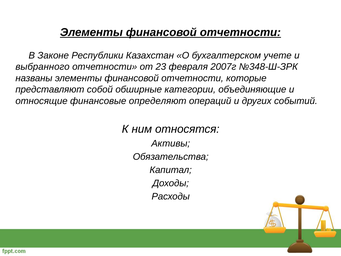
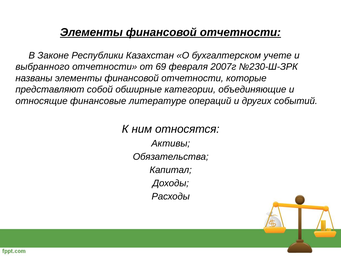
23: 23 -> 69 (161, 67)
№348-Ш-ЗРК: №348-Ш-ЗРК -> №230-Ш-ЗРК (268, 67)
определяют: определяют -> литературе (158, 101)
